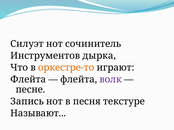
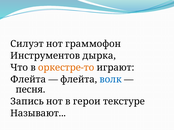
сочинитель: сочинитель -> граммофон (93, 44)
волк colour: purple -> blue (111, 80)
песне: песне -> песня (30, 90)
песня: песня -> герои (87, 102)
